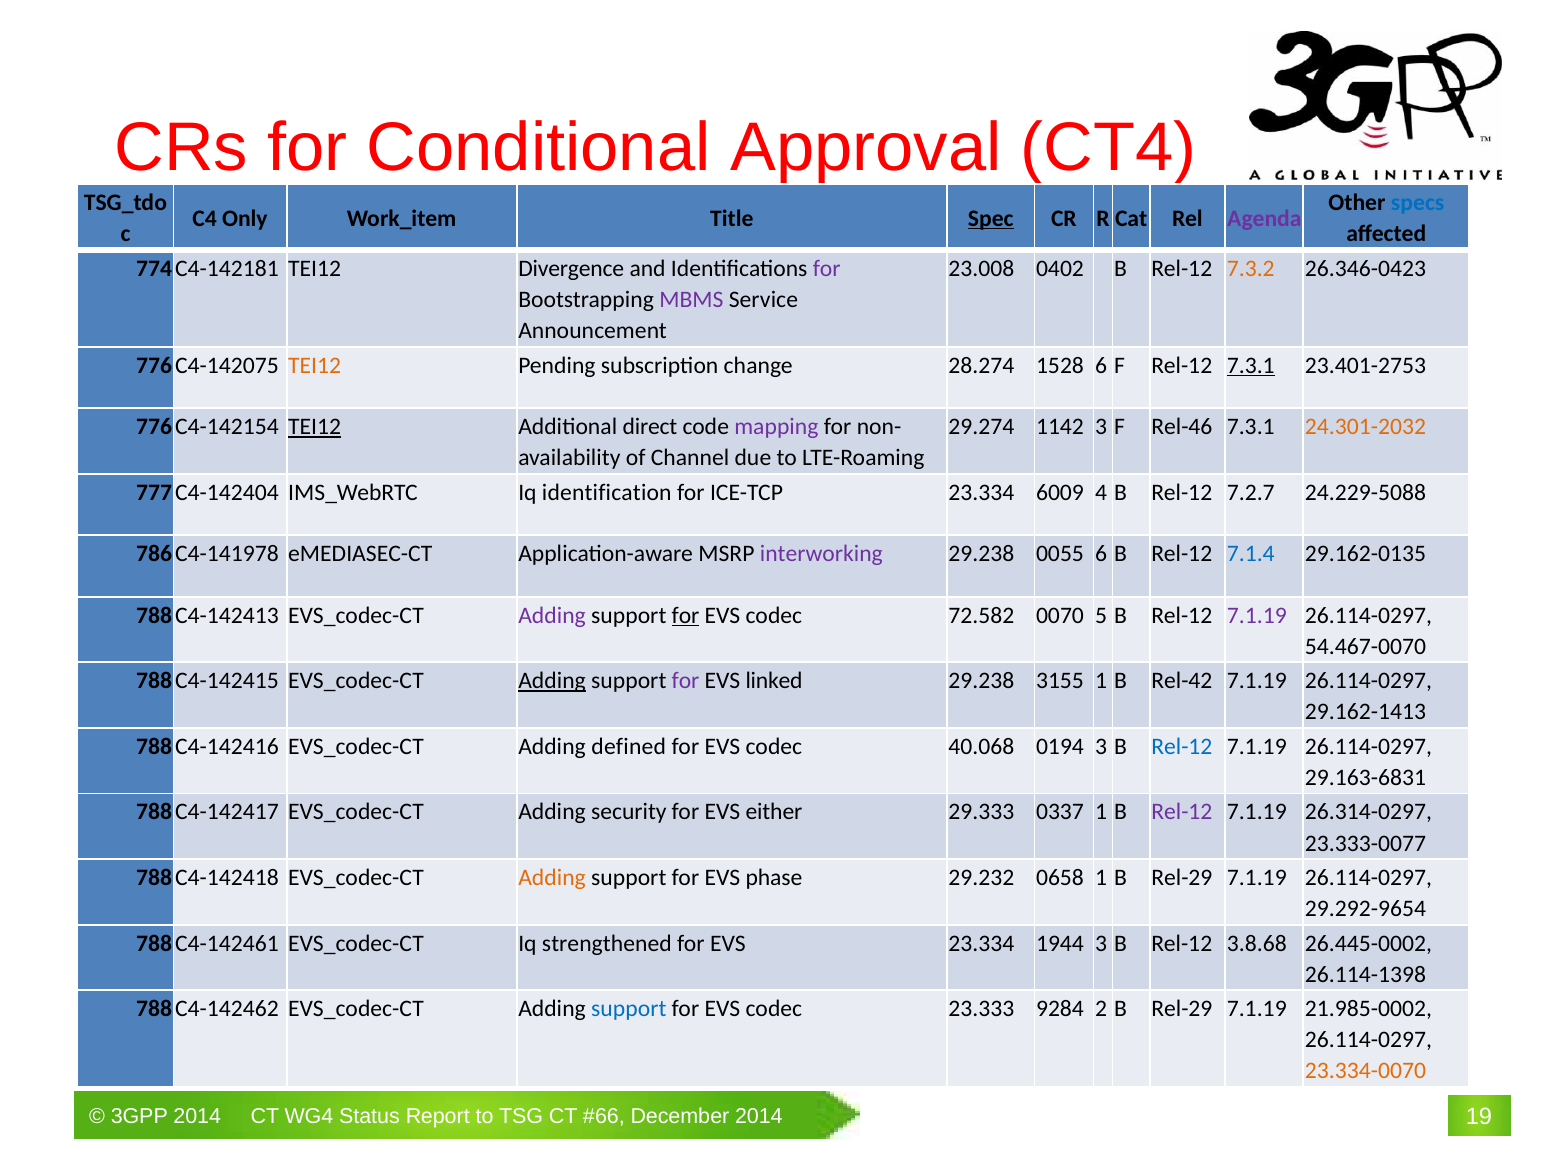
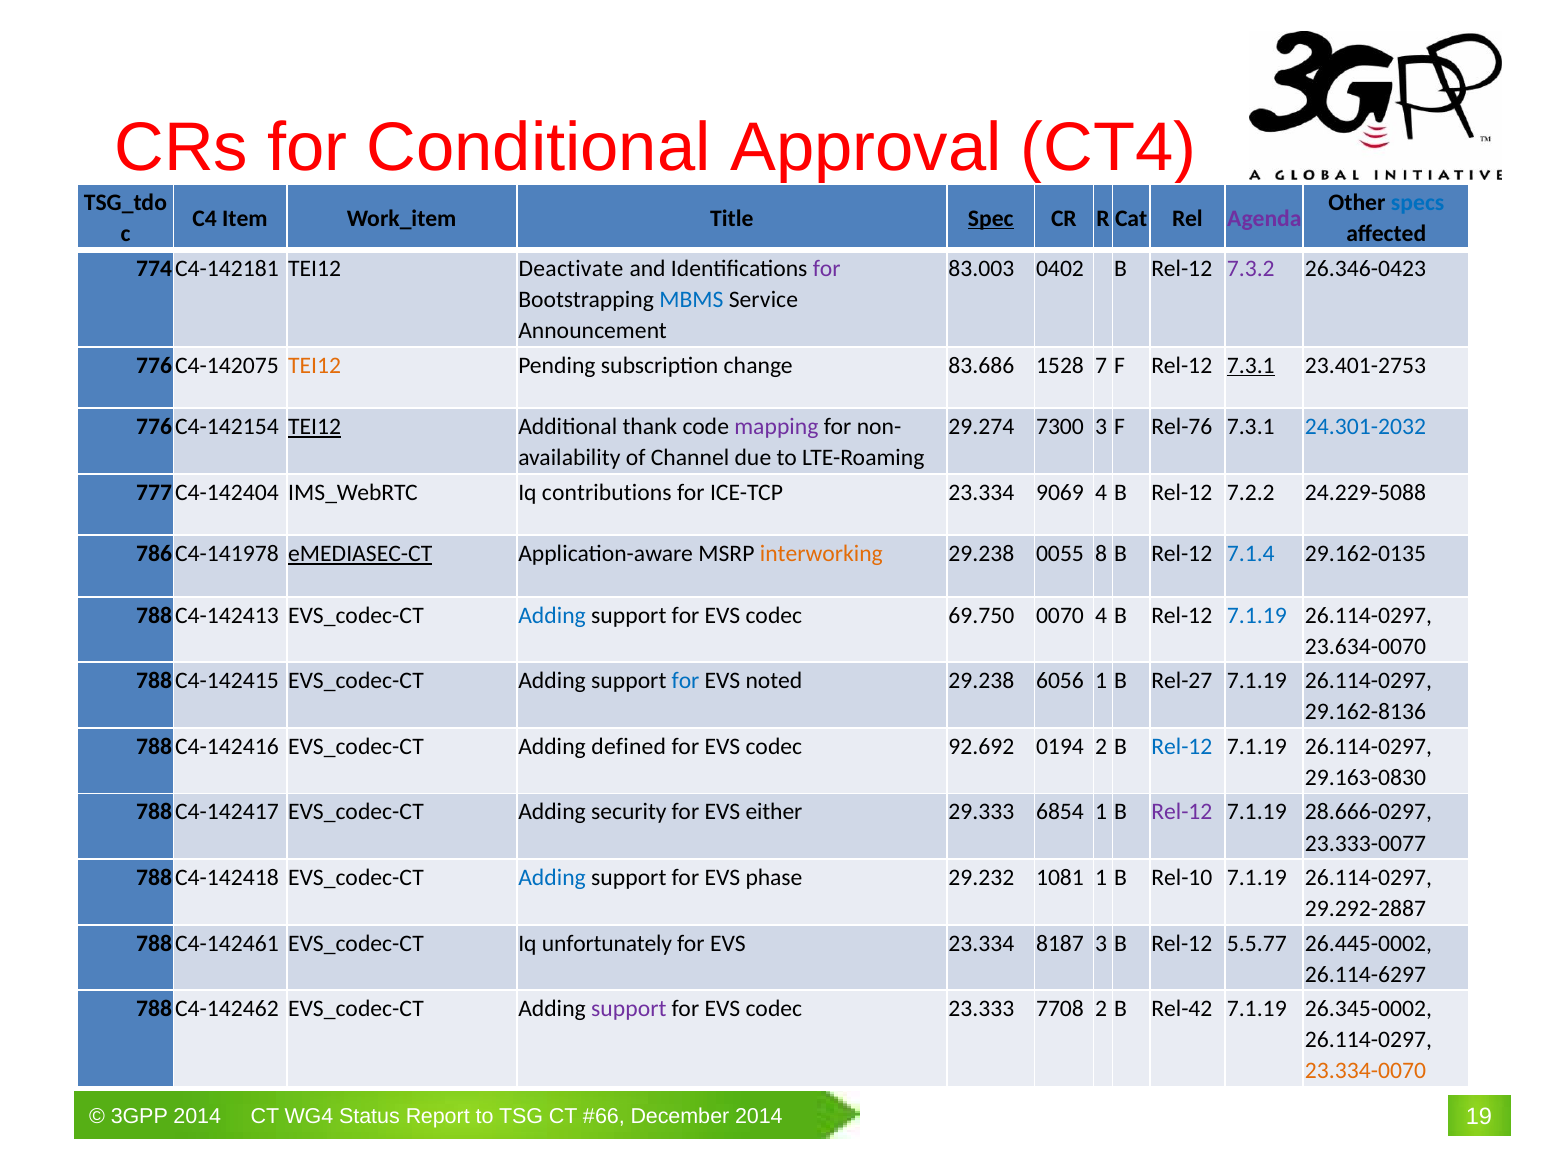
Only: Only -> Item (245, 219)
Divergence: Divergence -> Deactivate (571, 269)
23.008: 23.008 -> 83.003 (981, 269)
7.3.2 colour: orange -> purple (1251, 269)
MBMS colour: purple -> blue (691, 300)
28.274: 28.274 -> 83.686 (981, 365)
1528 6: 6 -> 7 (1101, 365)
direct: direct -> thank (650, 427)
1142: 1142 -> 7300 (1060, 427)
Rel-46: Rel-46 -> Rel-76 (1182, 427)
24.301-2032 colour: orange -> blue (1365, 427)
identification: identification -> contributions (607, 492)
6009: 6009 -> 9069 (1060, 492)
7.2.7: 7.2.7 -> 7.2.2 (1251, 492)
eMEDIASEC-CT underline: none -> present (360, 554)
interworking colour: purple -> orange (821, 554)
0055 6: 6 -> 8 (1101, 554)
Adding colour: purple -> blue (552, 615)
for underline: present -> none (686, 615)
72.582: 72.582 -> 69.750 (981, 615)
0070 5: 5 -> 4 (1101, 615)
7.1.19 colour: purple -> blue (1257, 615)
54.467-0070: 54.467-0070 -> 23.634-0070 (1365, 647)
Adding underline: present -> none (552, 681)
for colour: purple -> blue (686, 681)
linked: linked -> noted (774, 681)
3155: 3155 -> 6056 (1060, 681)
Rel-42: Rel-42 -> Rel-27 (1182, 681)
29.162-1413: 29.162-1413 -> 29.162-8136 (1365, 712)
40.068: 40.068 -> 92.692 (981, 747)
0194 3: 3 -> 2 (1101, 747)
29.163-6831: 29.163-6831 -> 29.163-0830 (1365, 778)
0337: 0337 -> 6854 (1060, 812)
26.314-0297: 26.314-0297 -> 28.666-0297 (1368, 812)
Adding colour: orange -> blue (552, 878)
0658: 0658 -> 1081 (1060, 878)
1 B Rel-29: Rel-29 -> Rel-10 (1182, 878)
29.292-9654: 29.292-9654 -> 29.292-2887 (1365, 909)
strengthened: strengthened -> unfortunately (607, 943)
1944: 1944 -> 8187 (1060, 943)
3.8.68: 3.8.68 -> 5.5.77 (1257, 943)
26.114-1398: 26.114-1398 -> 26.114-6297 (1365, 975)
support colour: blue -> purple (629, 1009)
9284: 9284 -> 7708 (1060, 1009)
2 B Rel-29: Rel-29 -> Rel-42 (1182, 1009)
21.985-0002: 21.985-0002 -> 26.345-0002 (1368, 1009)
